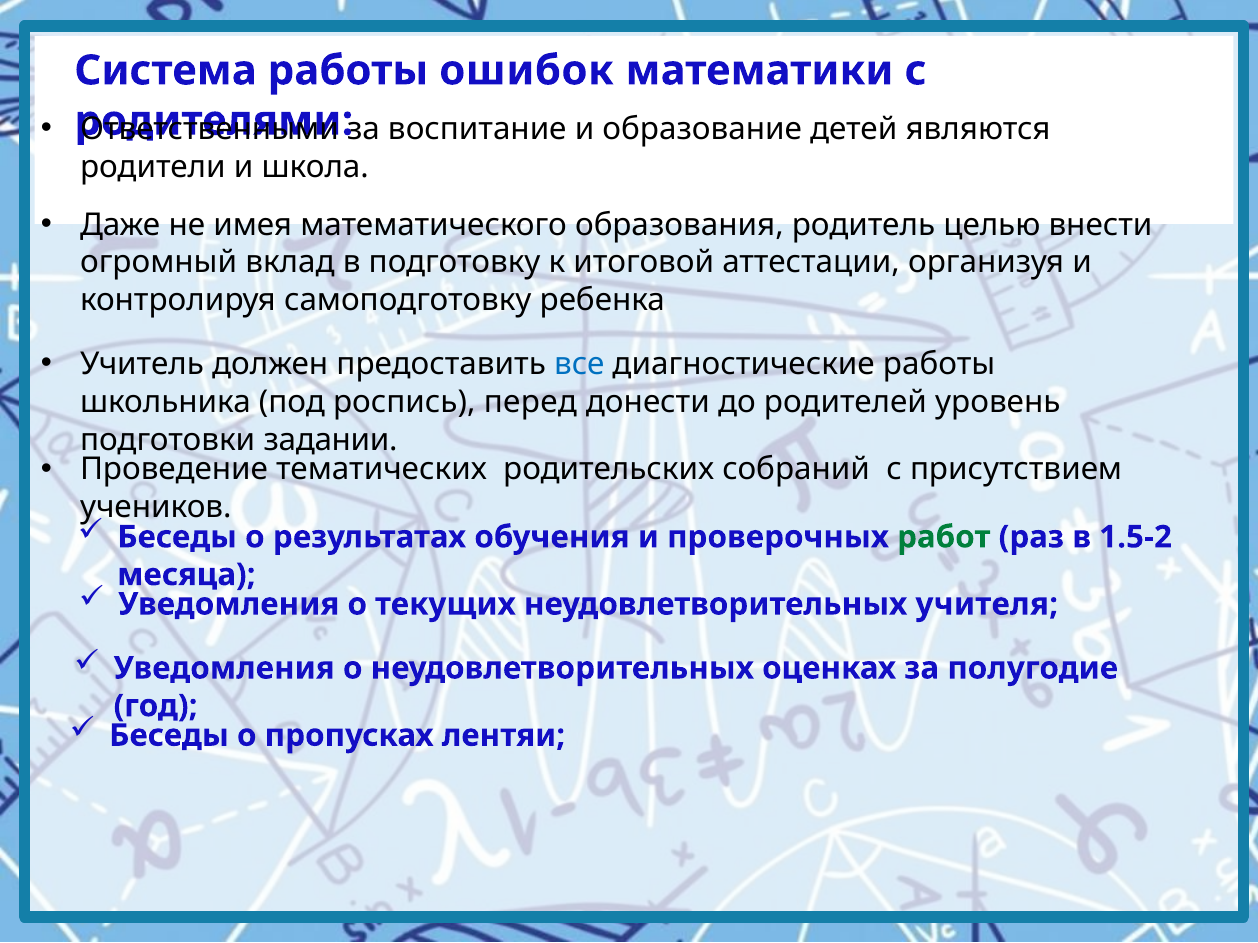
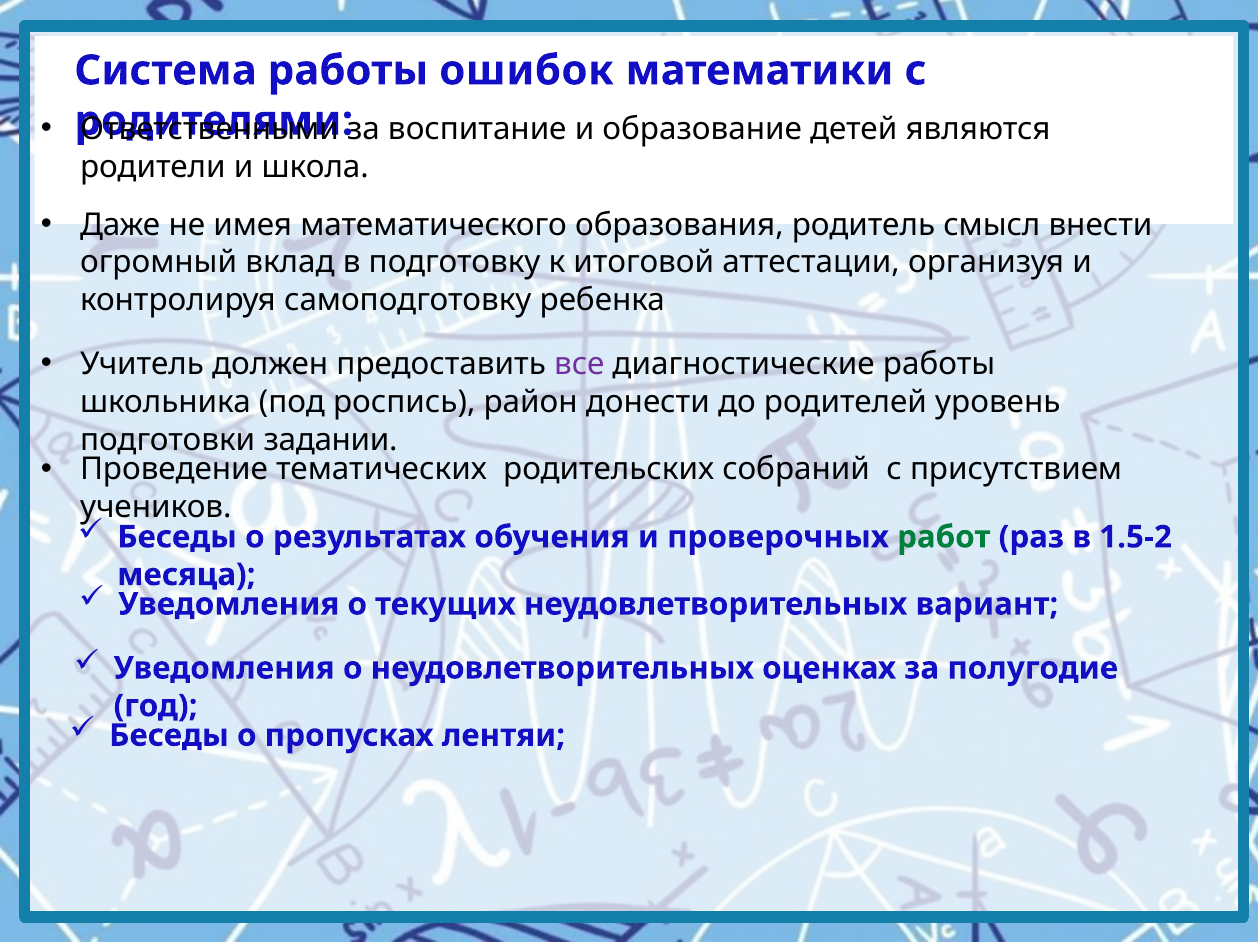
целью: целью -> смысл (992, 225)
все colour: blue -> purple (579, 364)
перед: перед -> район (531, 402)
учителя: учителя -> вариант (987, 605)
